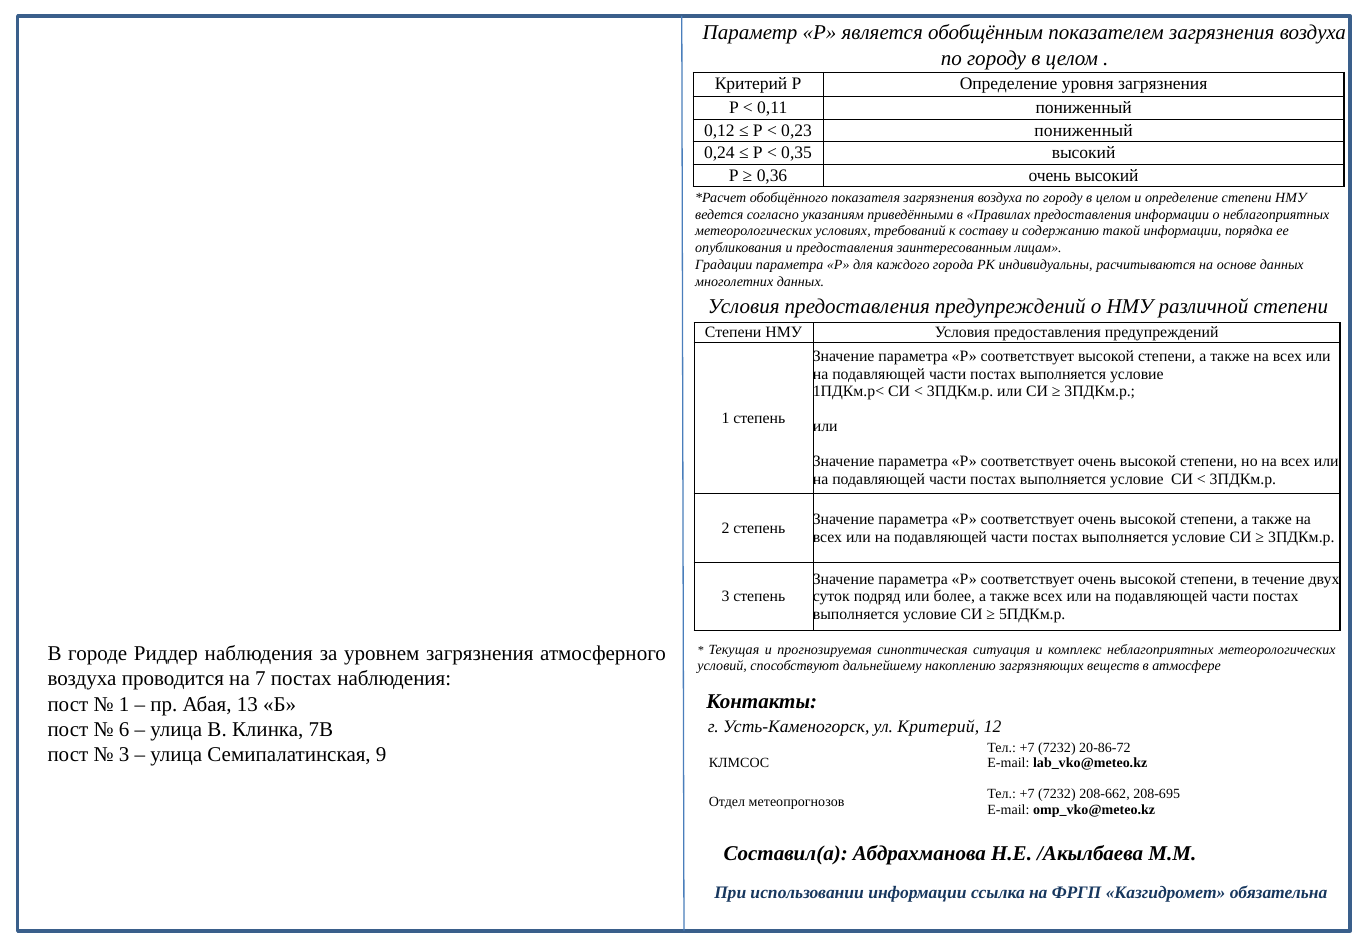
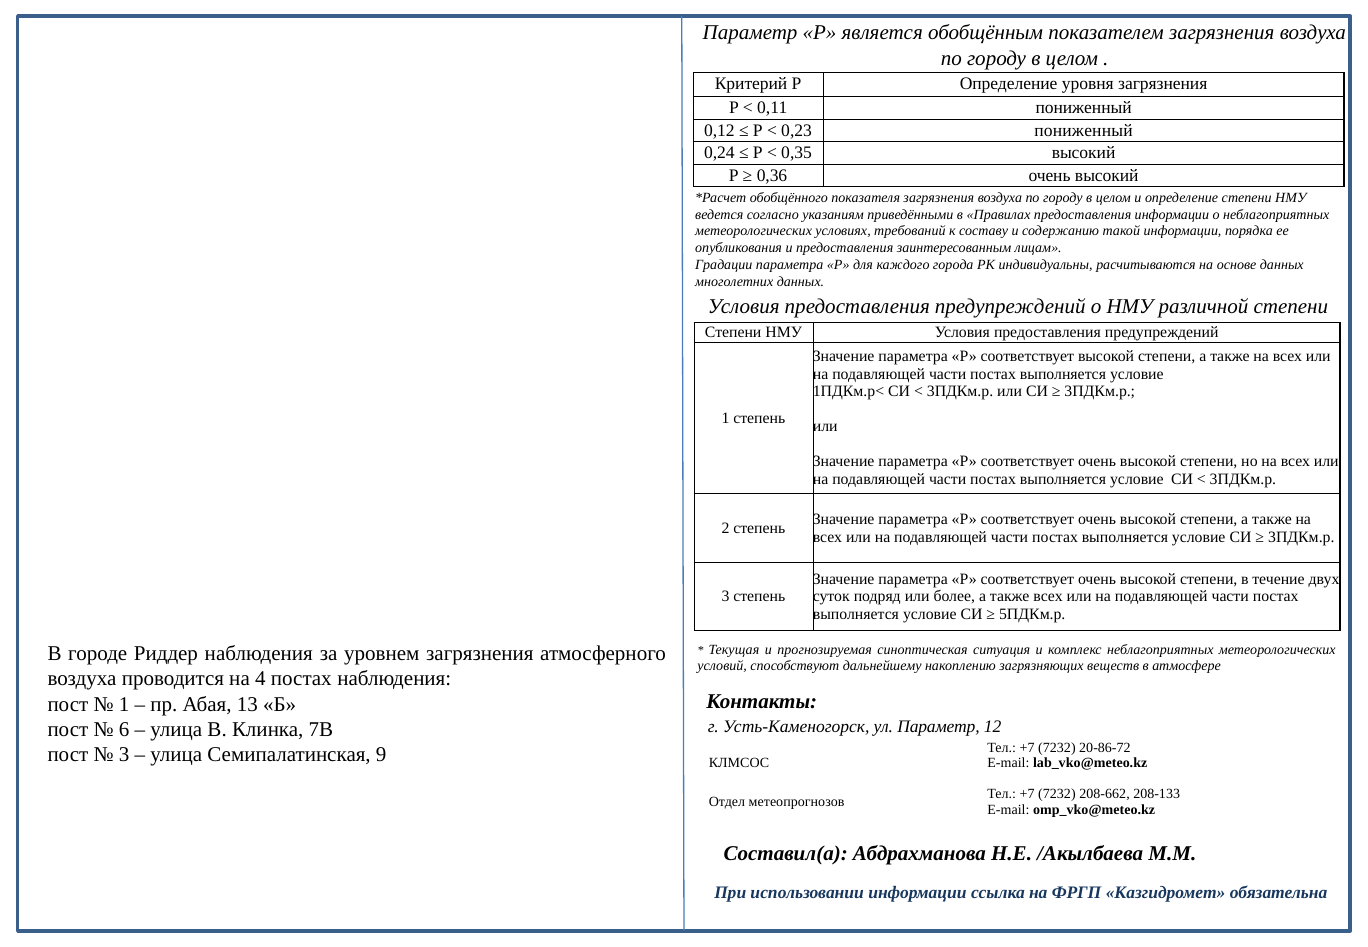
7: 7 -> 4 (260, 679)
ул Критерий: Критерий -> Параметр (938, 727)
208-695: 208-695 -> 208-133 (1157, 794)
